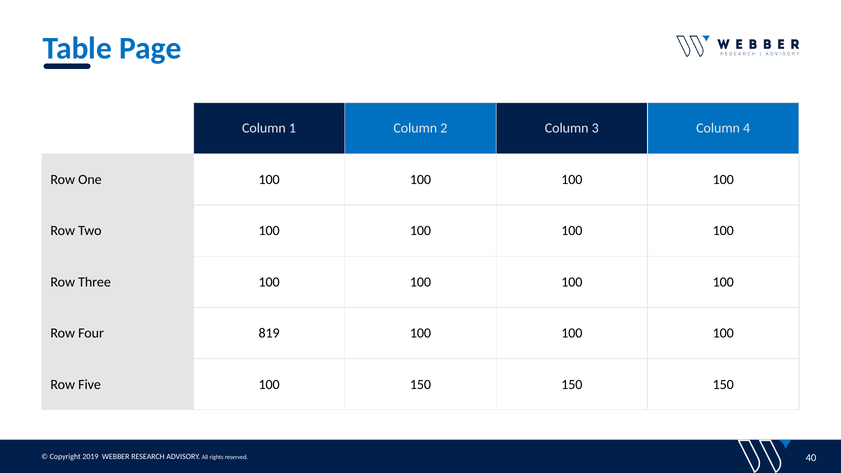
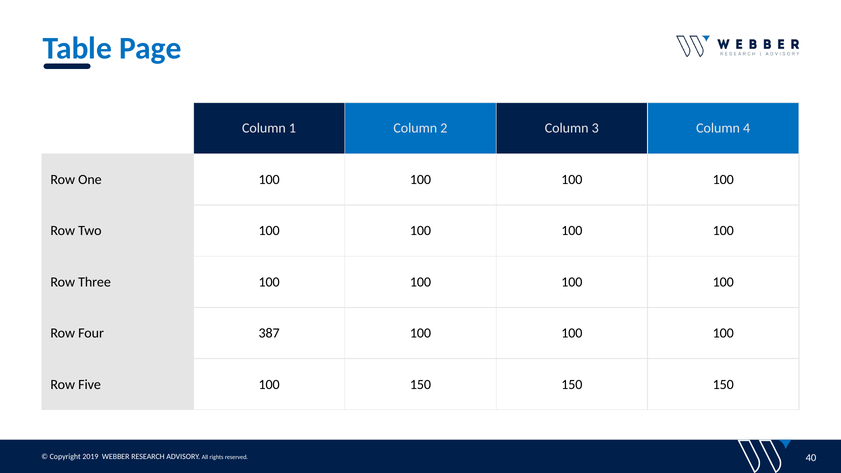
819: 819 -> 387 (269, 333)
